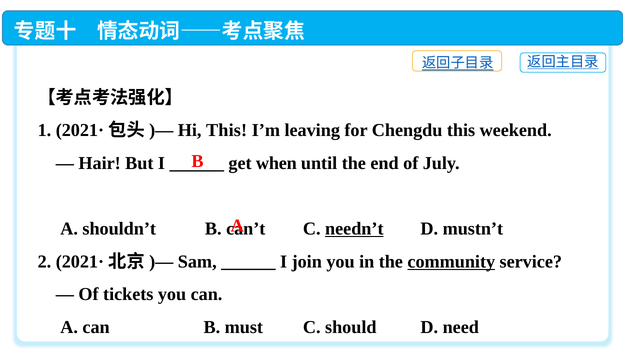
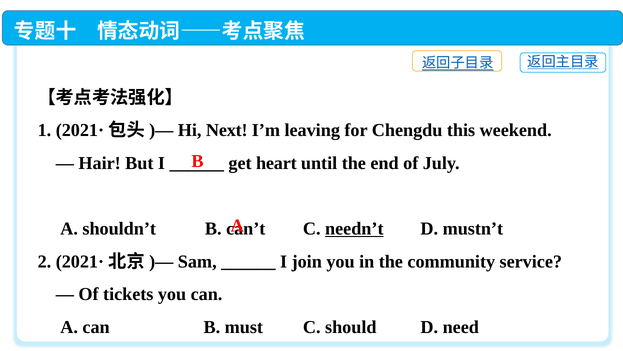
Hi This: This -> Next (227, 130)
when: when -> heart (276, 163)
community underline: present -> none (451, 261)
